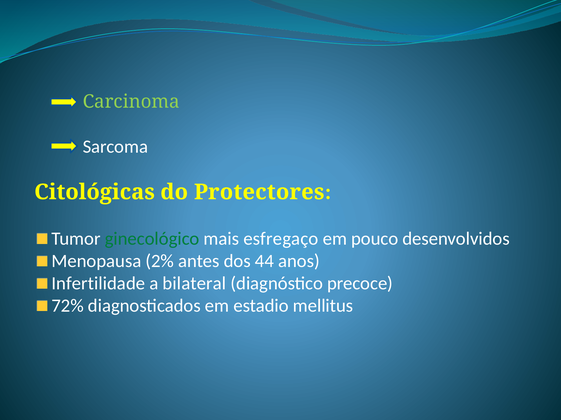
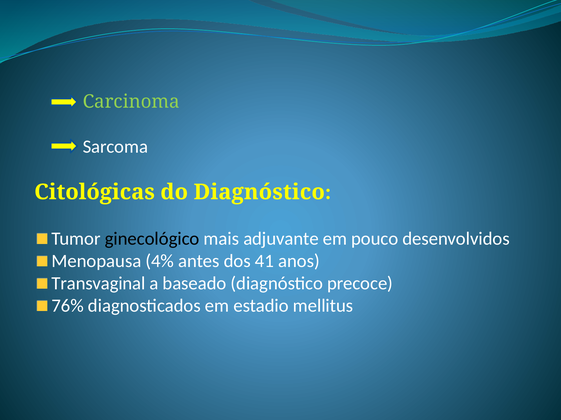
do Protectores: Protectores -> Diagnóstico (259, 192)
ginecológico colour: green -> black (152, 239)
esfregaço: esfregaço -> adjuvante (281, 239)
2%: 2% -> 4% (160, 261)
44: 44 -> 41 (264, 261)
Infertilidade: Infertilidade -> Transvaginal (98, 284)
bilateral: bilateral -> baseado (195, 284)
72%: 72% -> 76% (68, 306)
